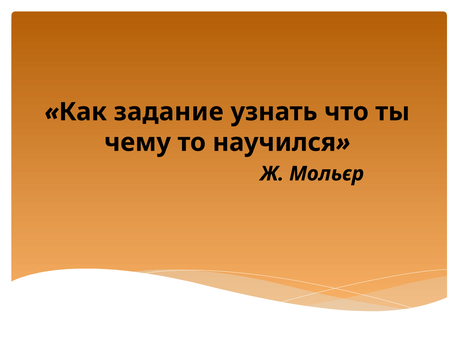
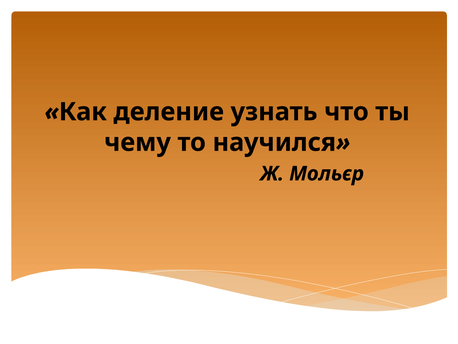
задание: задание -> деление (169, 112)
